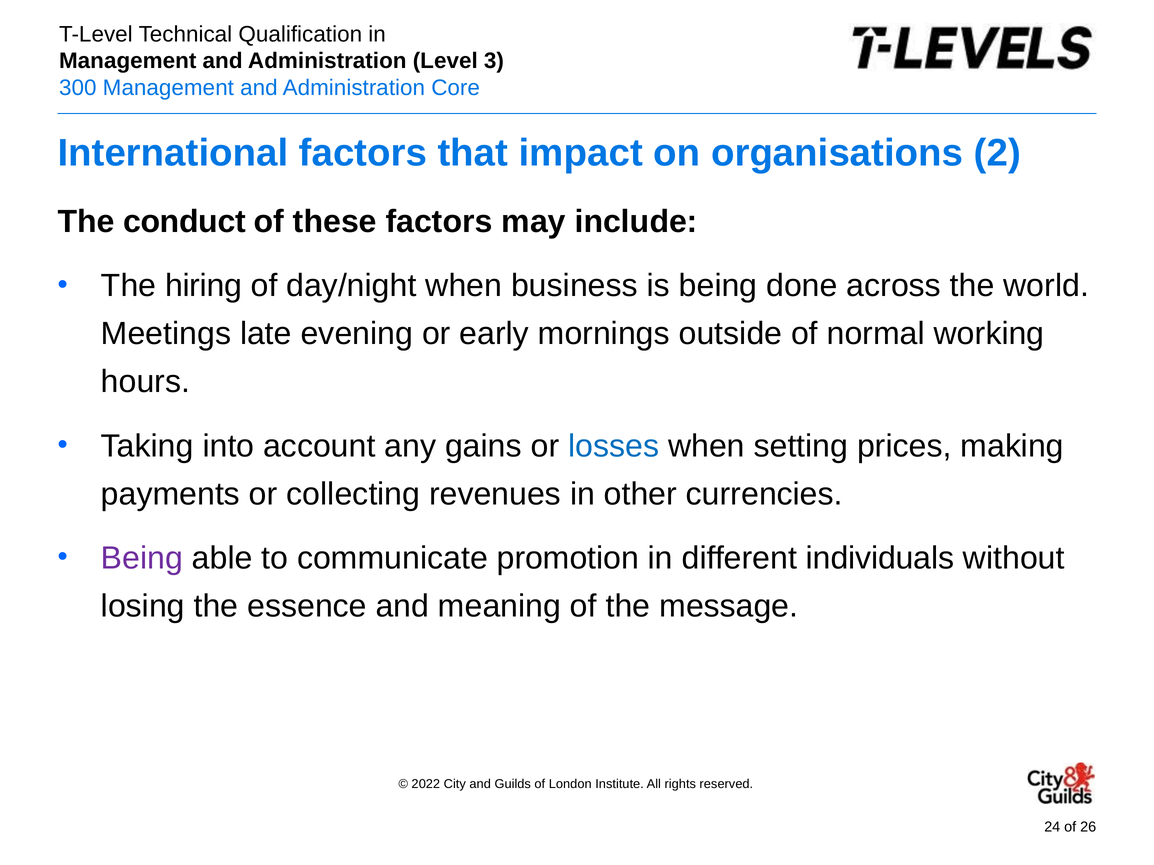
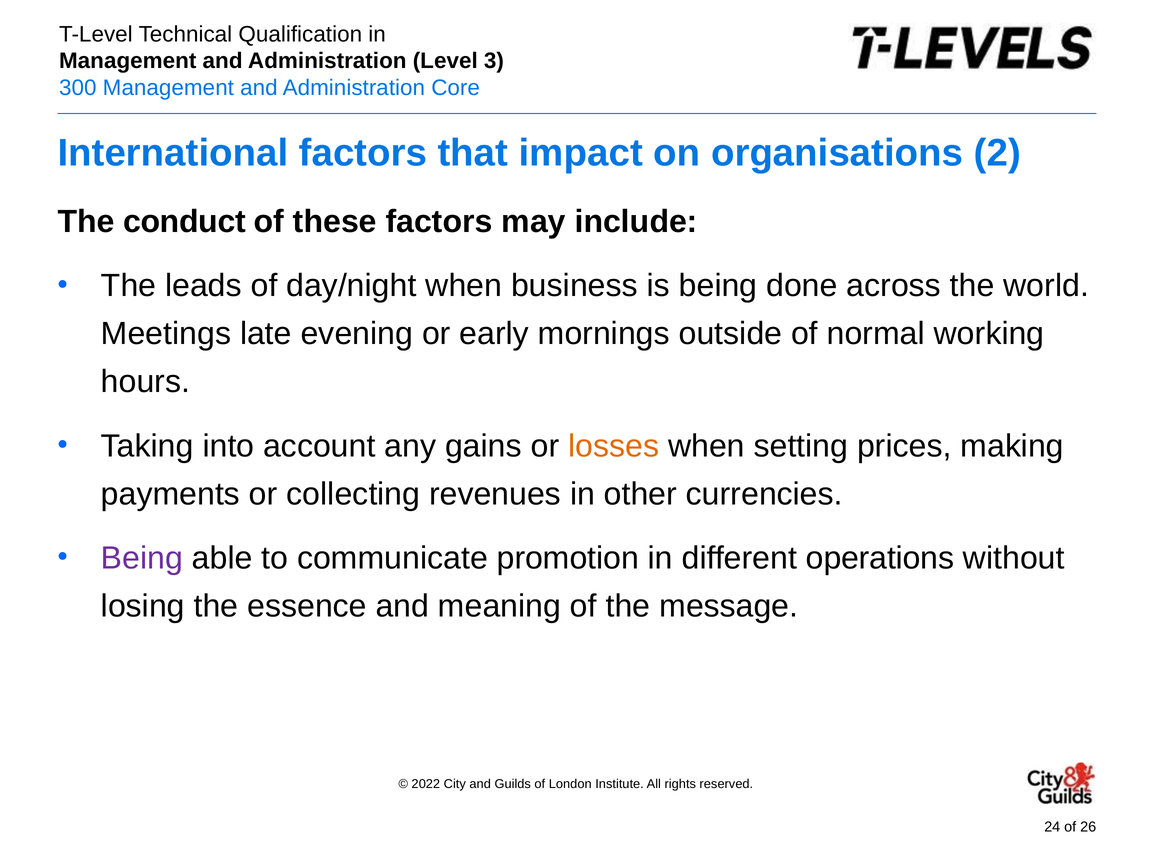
hiring: hiring -> leads (203, 286)
losses colour: blue -> orange (614, 446)
individuals: individuals -> operations (880, 558)
